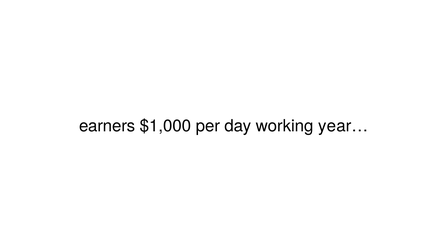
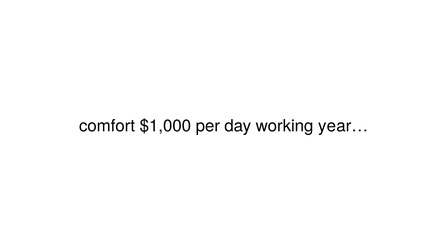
earners: earners -> comfort (107, 126)
